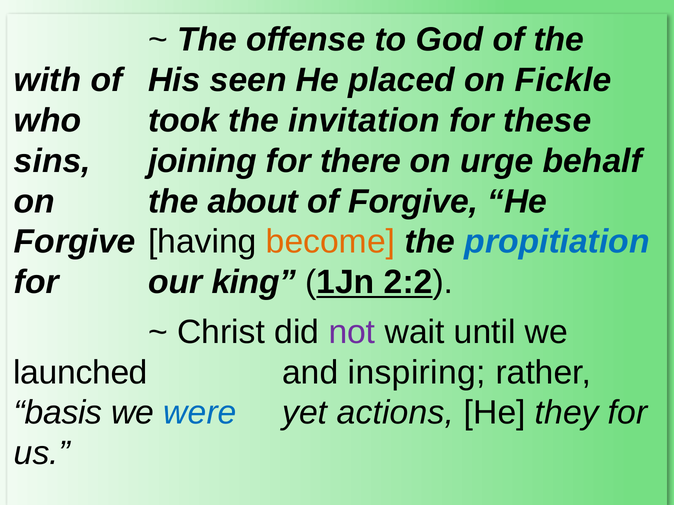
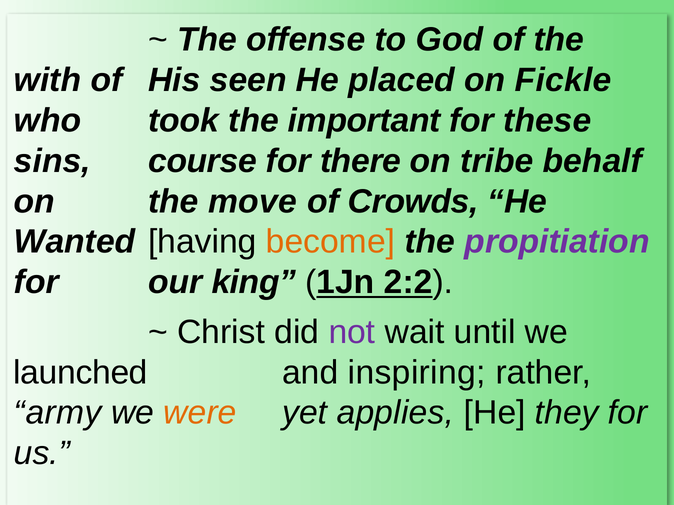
invitation: invitation -> important (364, 121)
joining: joining -> course (202, 161)
urge: urge -> tribe (497, 161)
about: about -> move (253, 202)
of Forgive: Forgive -> Crowds (413, 202)
Forgive: Forgive -> Wanted (75, 242)
propitiation colour: blue -> purple (557, 242)
basis: basis -> army (58, 413)
were colour: blue -> orange (200, 413)
actions: actions -> applies (395, 413)
